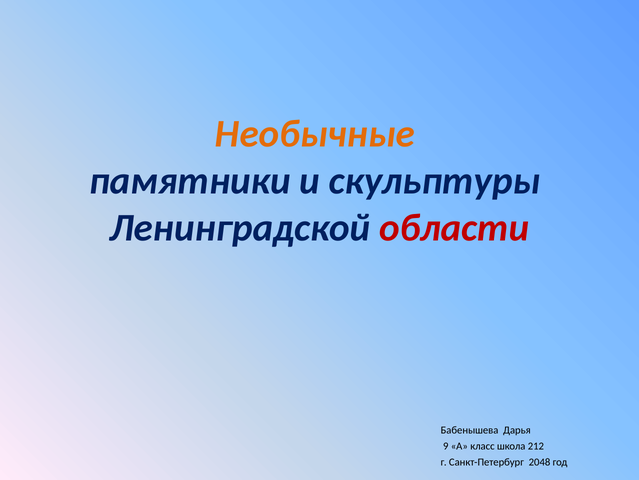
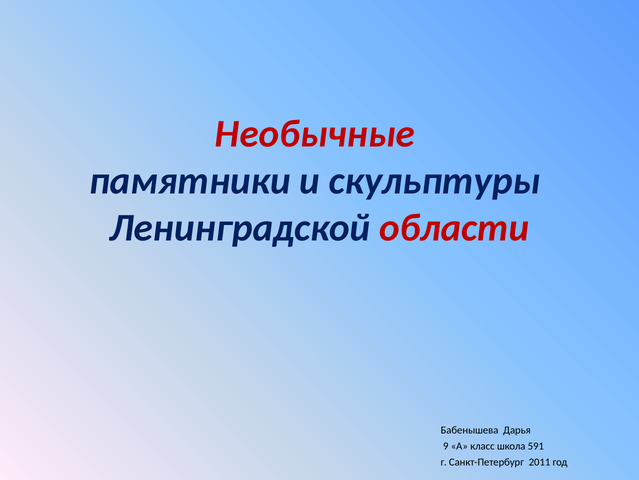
Необычные colour: orange -> red (315, 133)
212: 212 -> 591 (536, 446)
2048: 2048 -> 2011 (540, 462)
